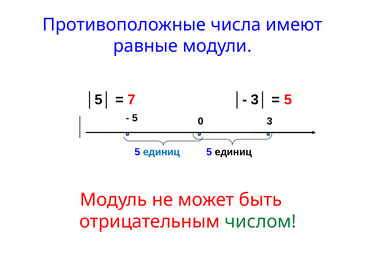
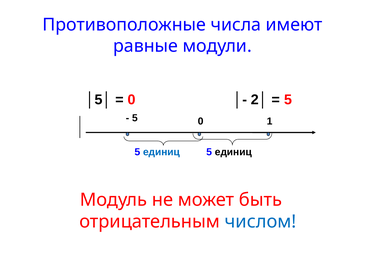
7: 7 -> 0 (131, 99)
3│: 3│ -> 2│ (259, 99)
3: 3 -> 1 (270, 121)
числом colour: green -> blue (260, 221)
